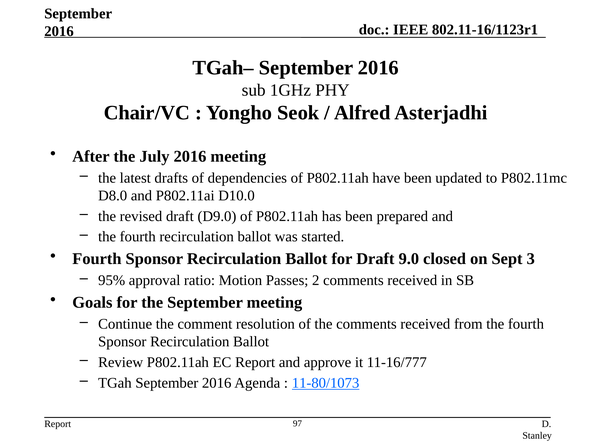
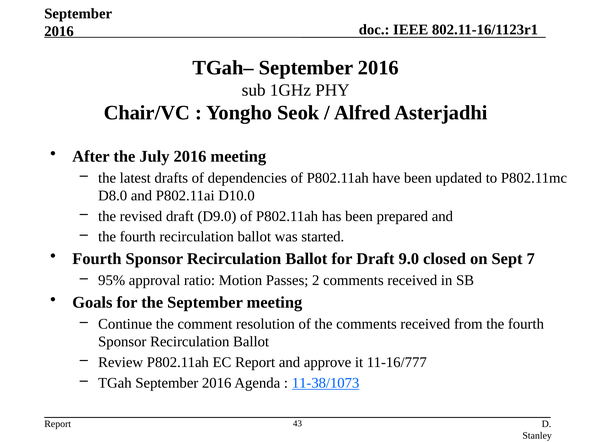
3: 3 -> 7 (531, 259)
11-80/1073: 11-80/1073 -> 11-38/1073 (326, 383)
97: 97 -> 43 (297, 424)
